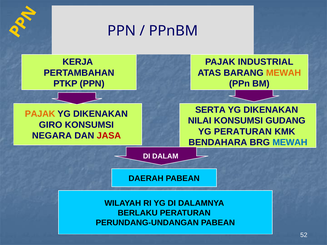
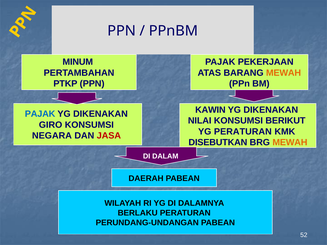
KERJA: KERJA -> MINUM (78, 62)
INDUSTRIAL: INDUSTRIAL -> PEKERJAAN (266, 62)
SERTA: SERTA -> KAWIN (210, 110)
PAJAK colour: orange -> blue (40, 114)
GUDANG: GUDANG -> BERIKUT (285, 121)
BENDAHARA: BENDAHARA -> DISEBUTKAN (218, 143)
MEWAH colour: blue -> orange (290, 143)
